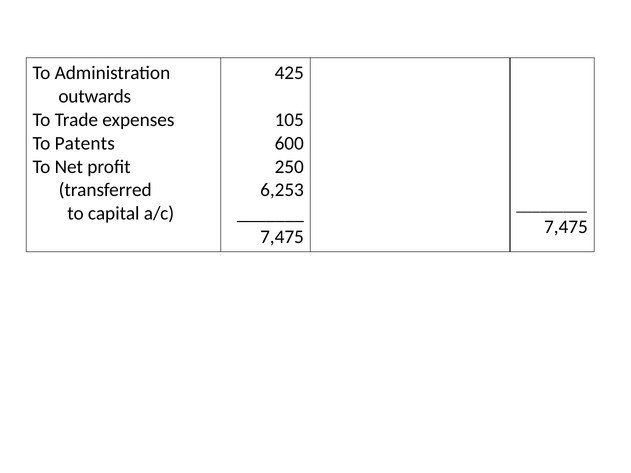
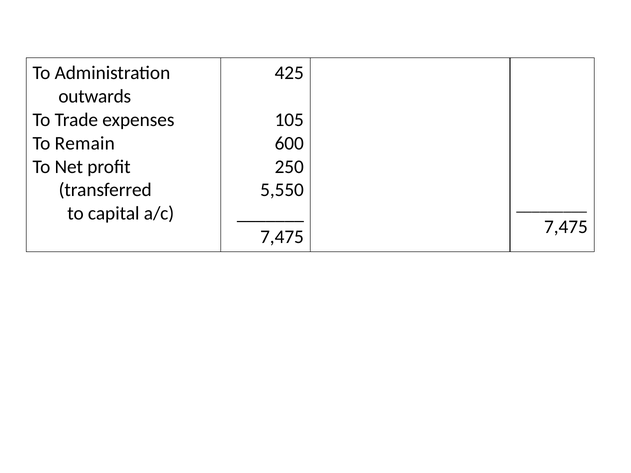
Patents: Patents -> Remain (85, 143)
6,253: 6,253 -> 5,550 (282, 190)
